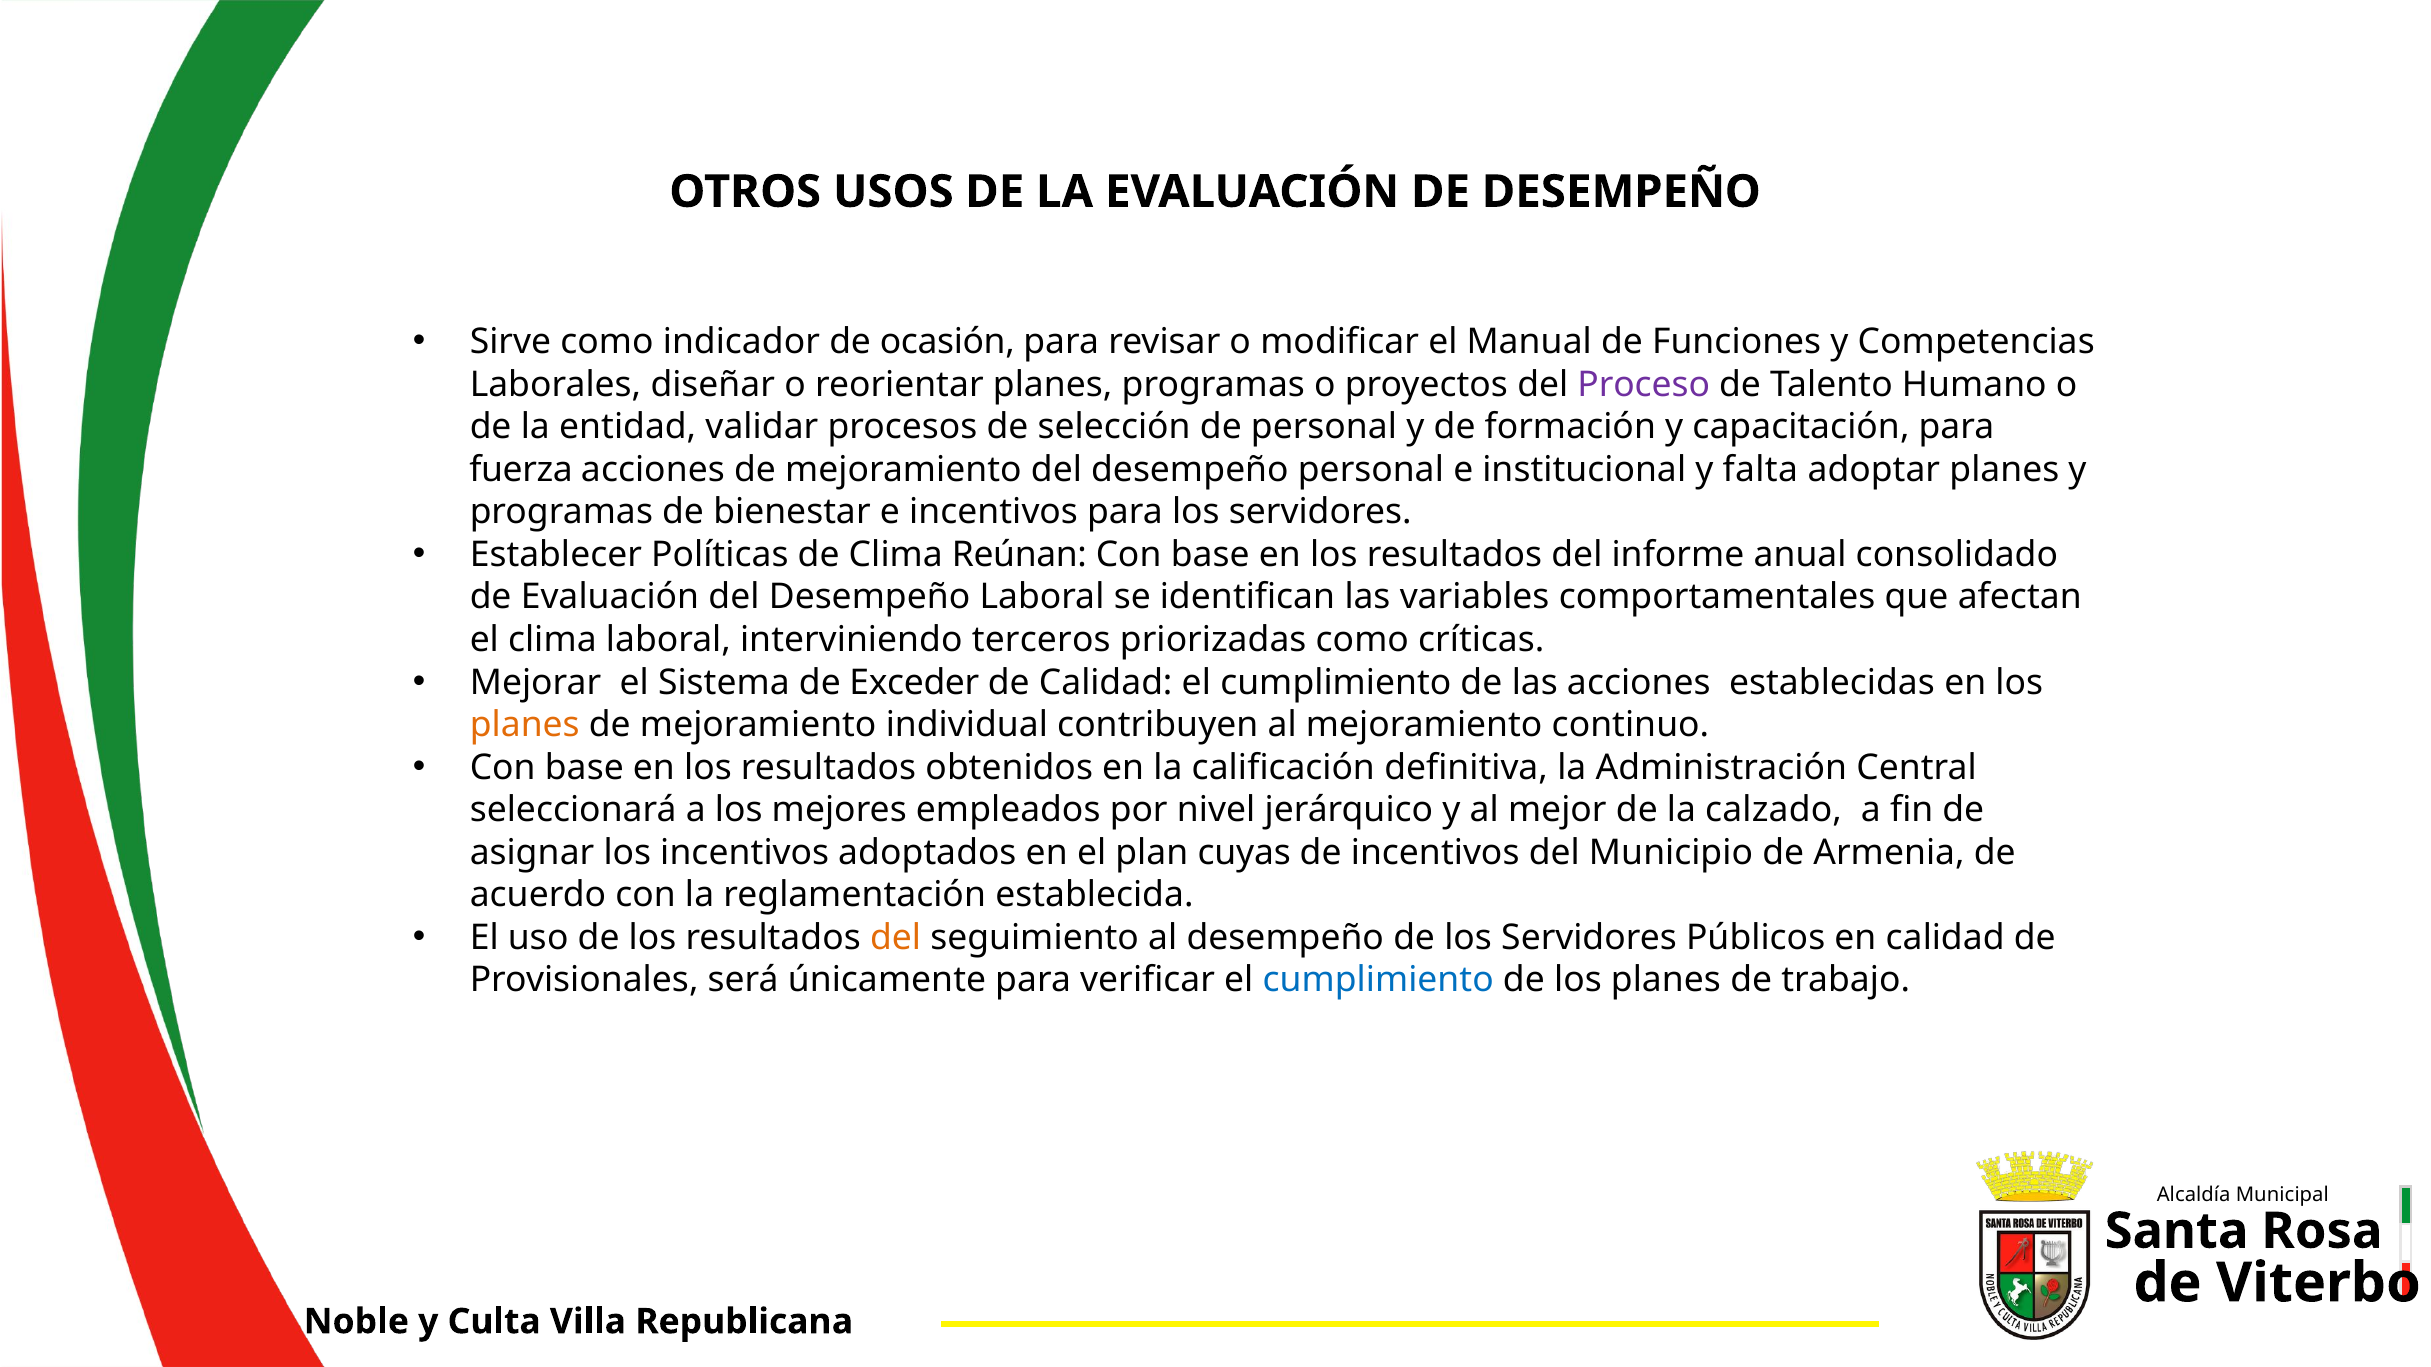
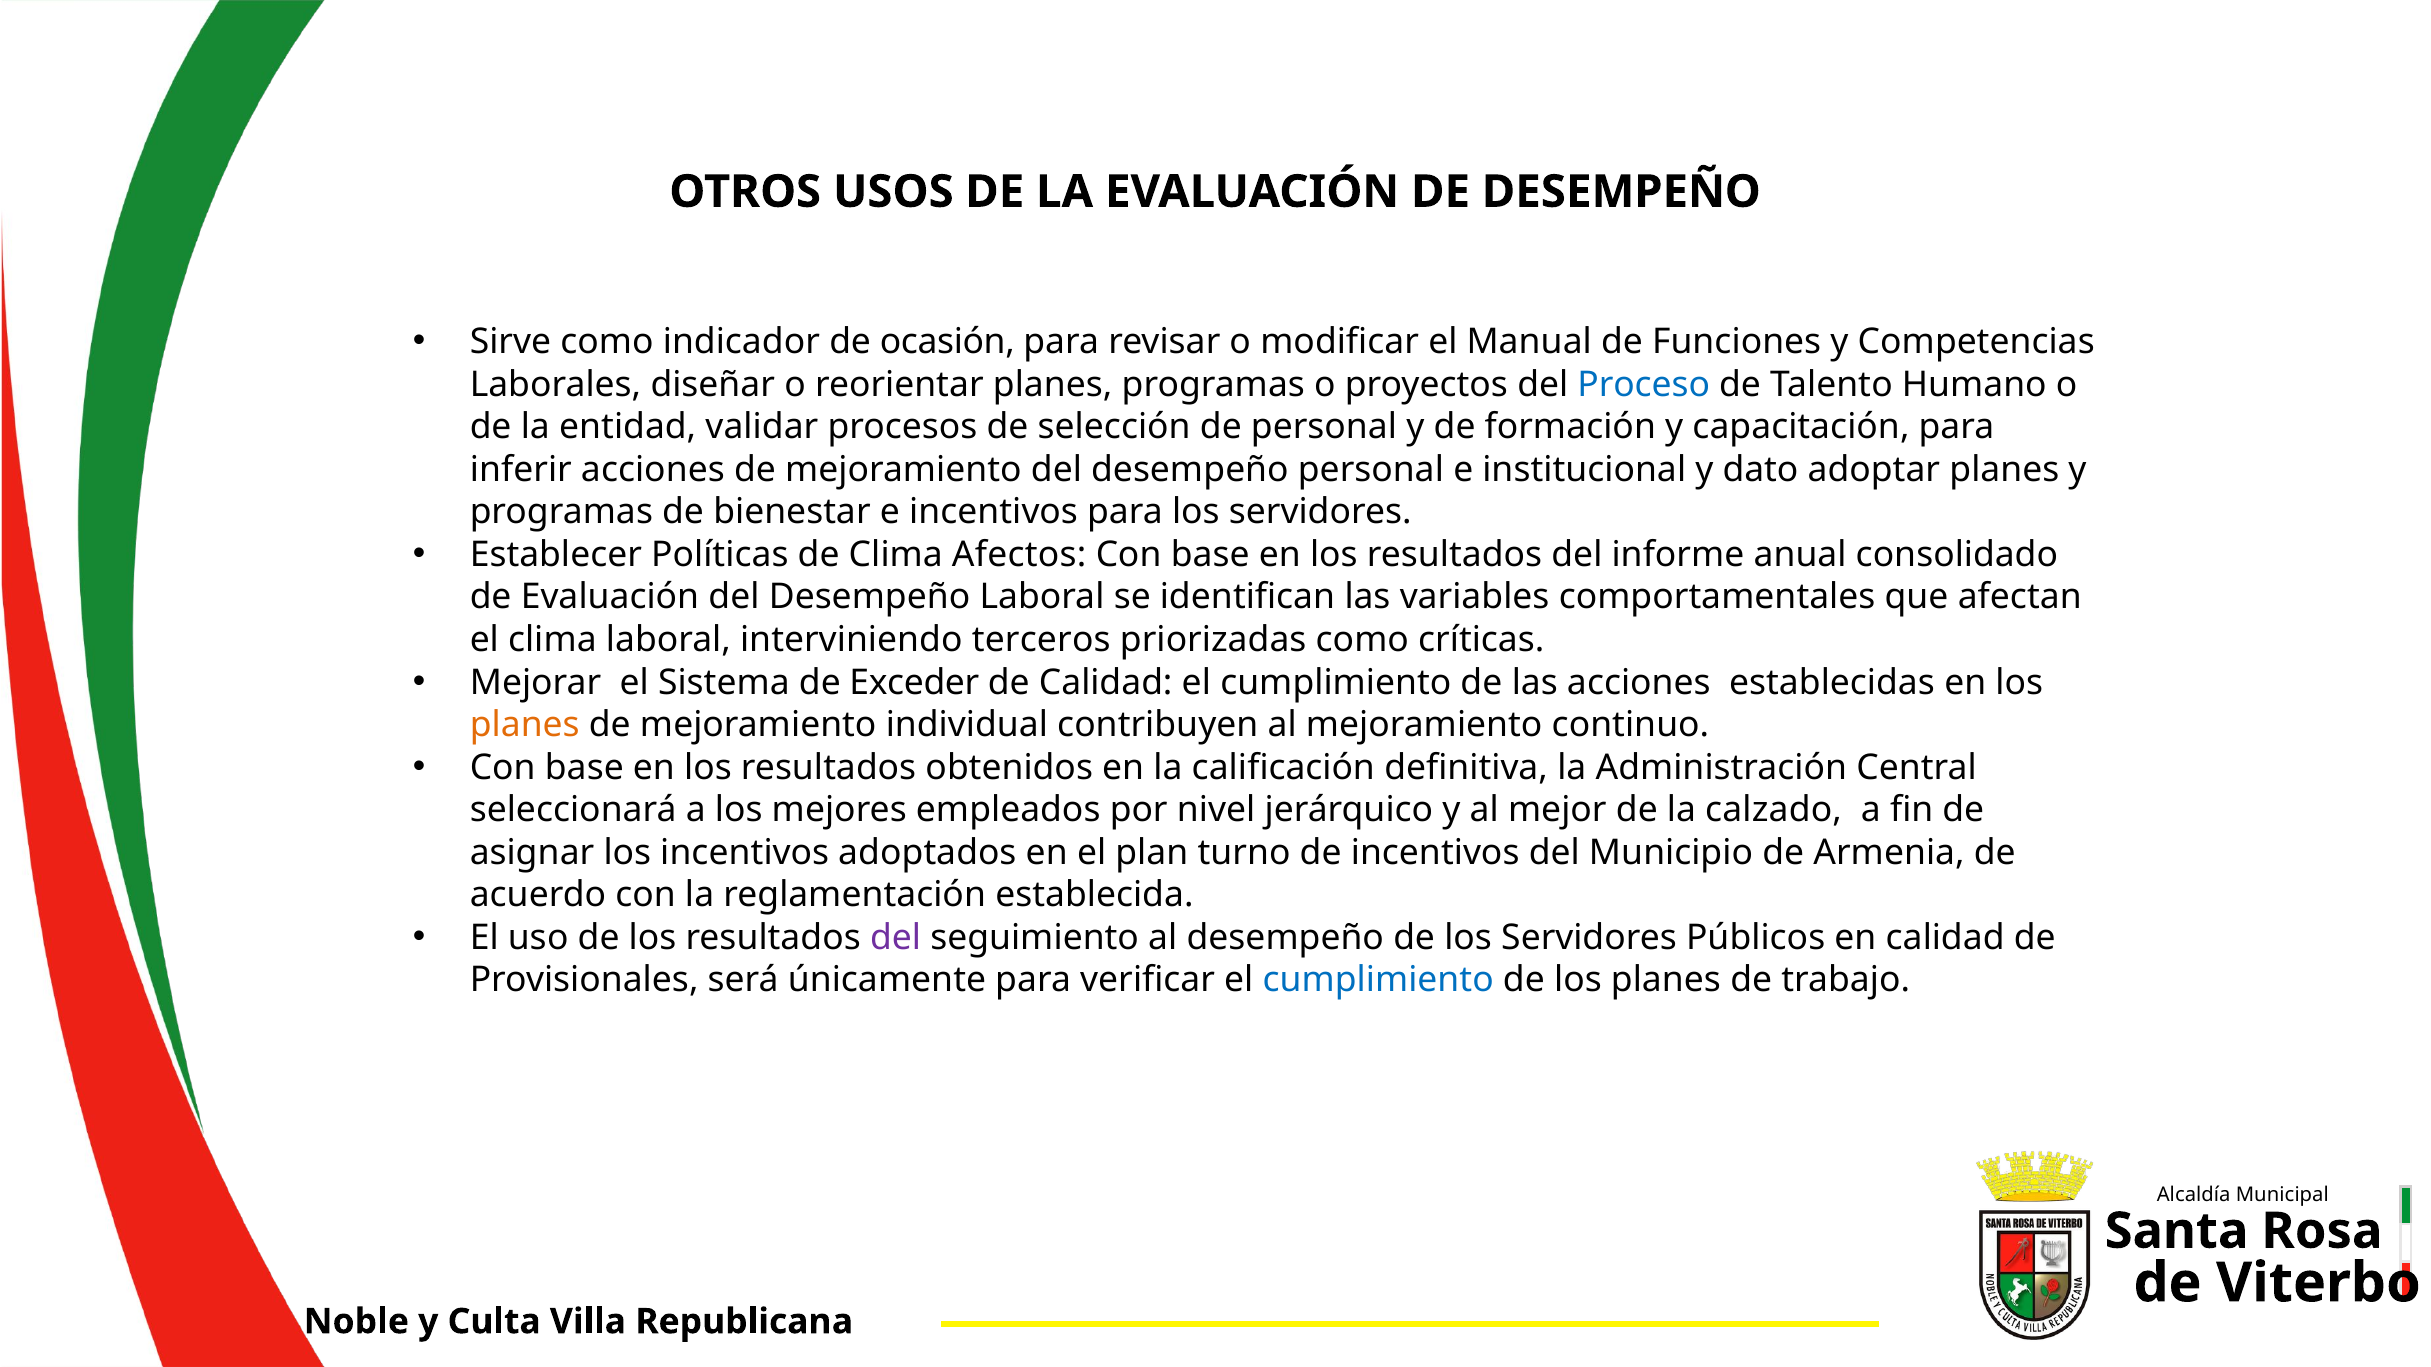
Proceso colour: purple -> blue (1644, 385)
fuerza: fuerza -> inferir (521, 470)
falta: falta -> dato (1760, 470)
Reúnan: Reúnan -> Afectos (1019, 555)
cuyas: cuyas -> turno (1244, 853)
del colour: orange -> purple (896, 938)
